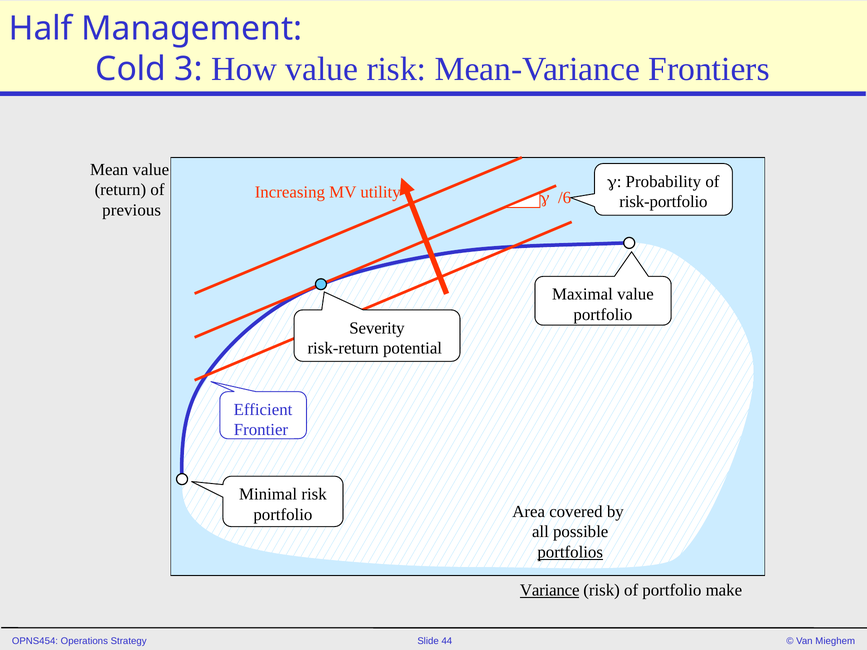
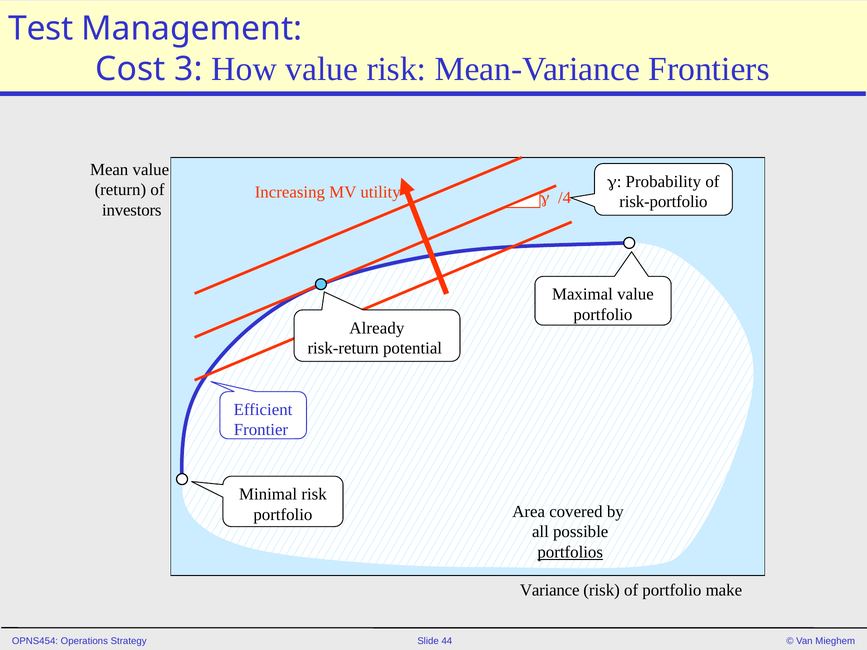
Half: Half -> Test (41, 29)
Cold: Cold -> Cost (131, 69)
/6: /6 -> /4 (565, 198)
previous: previous -> investors (132, 210)
Severity: Severity -> Already (377, 328)
Variance underline: present -> none (550, 590)
